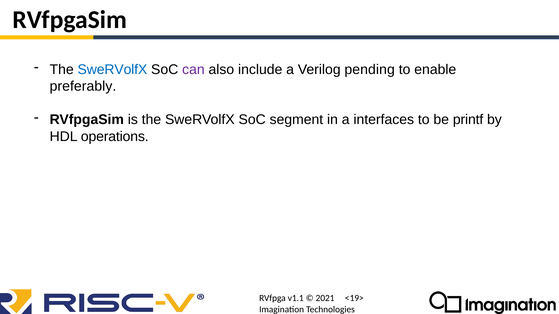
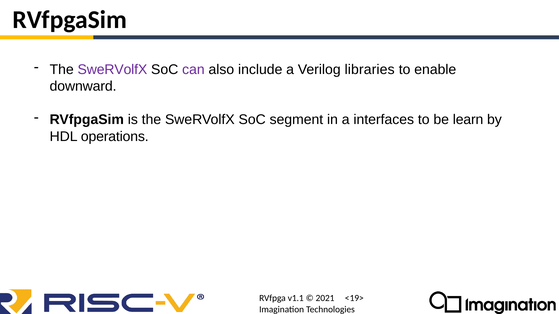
SweRVolfX colour: blue -> purple (112, 70)
pending: pending -> libraries (370, 70)
preferably: preferably -> downward (83, 86)
printf: printf -> learn (468, 120)
